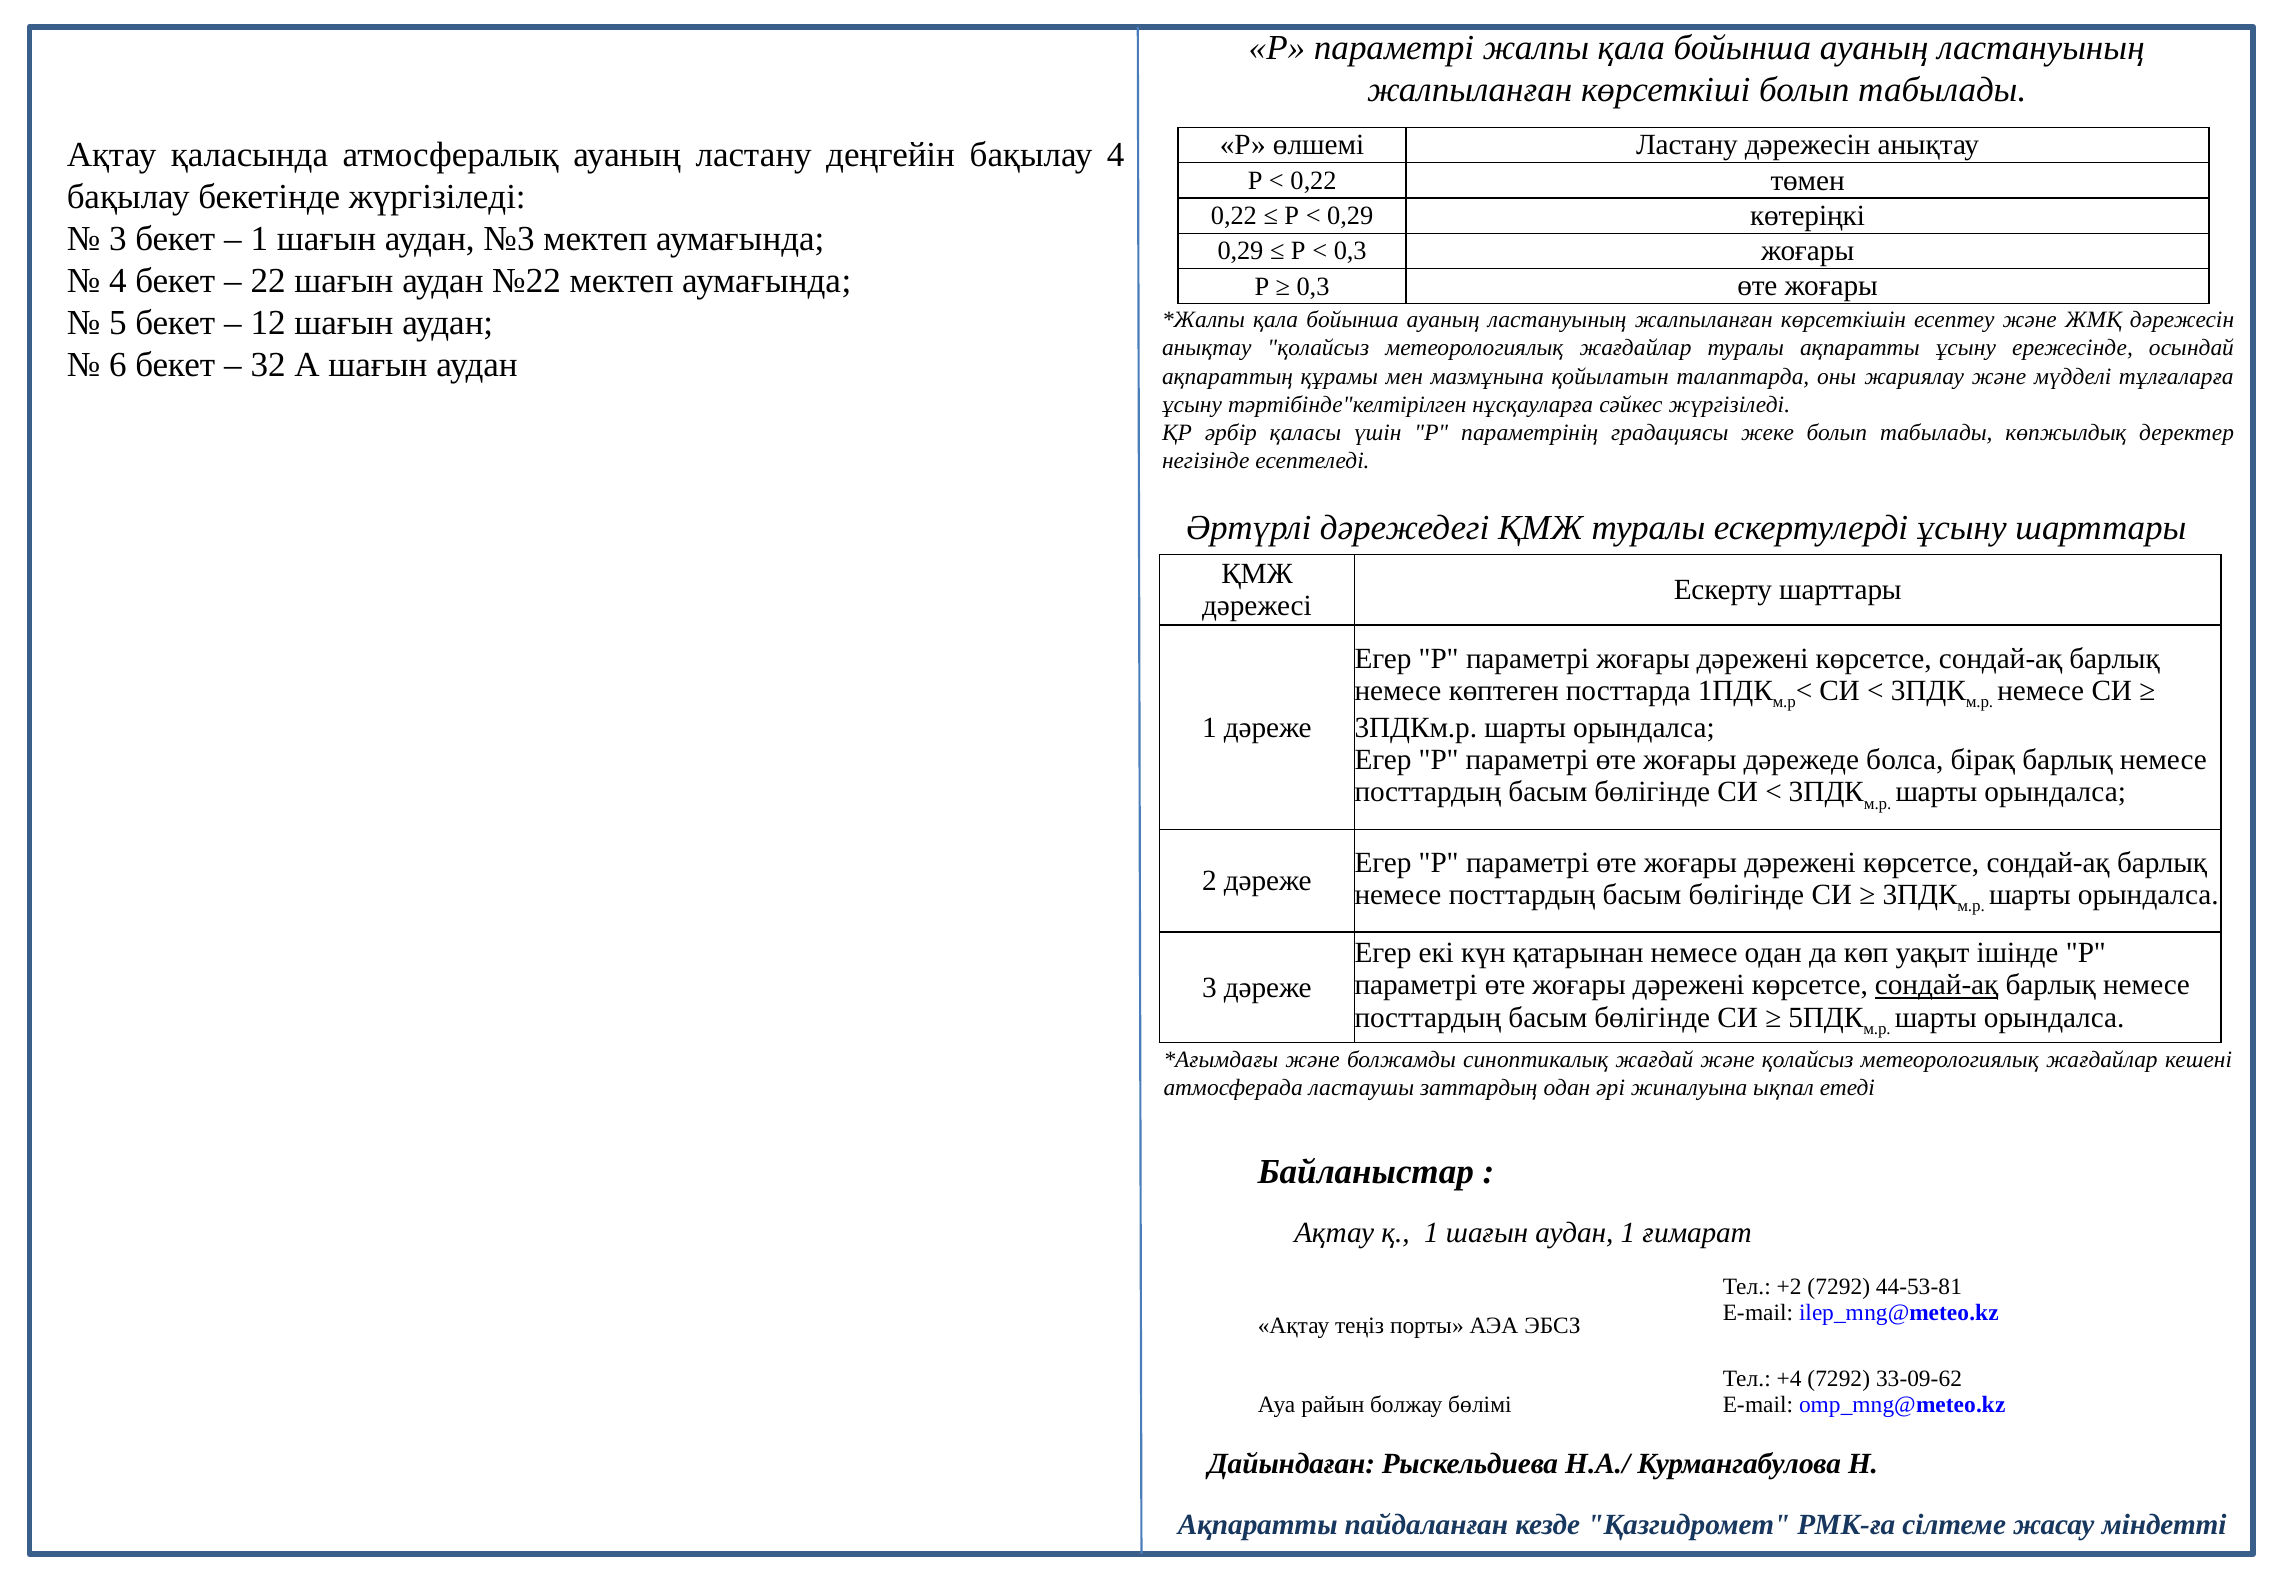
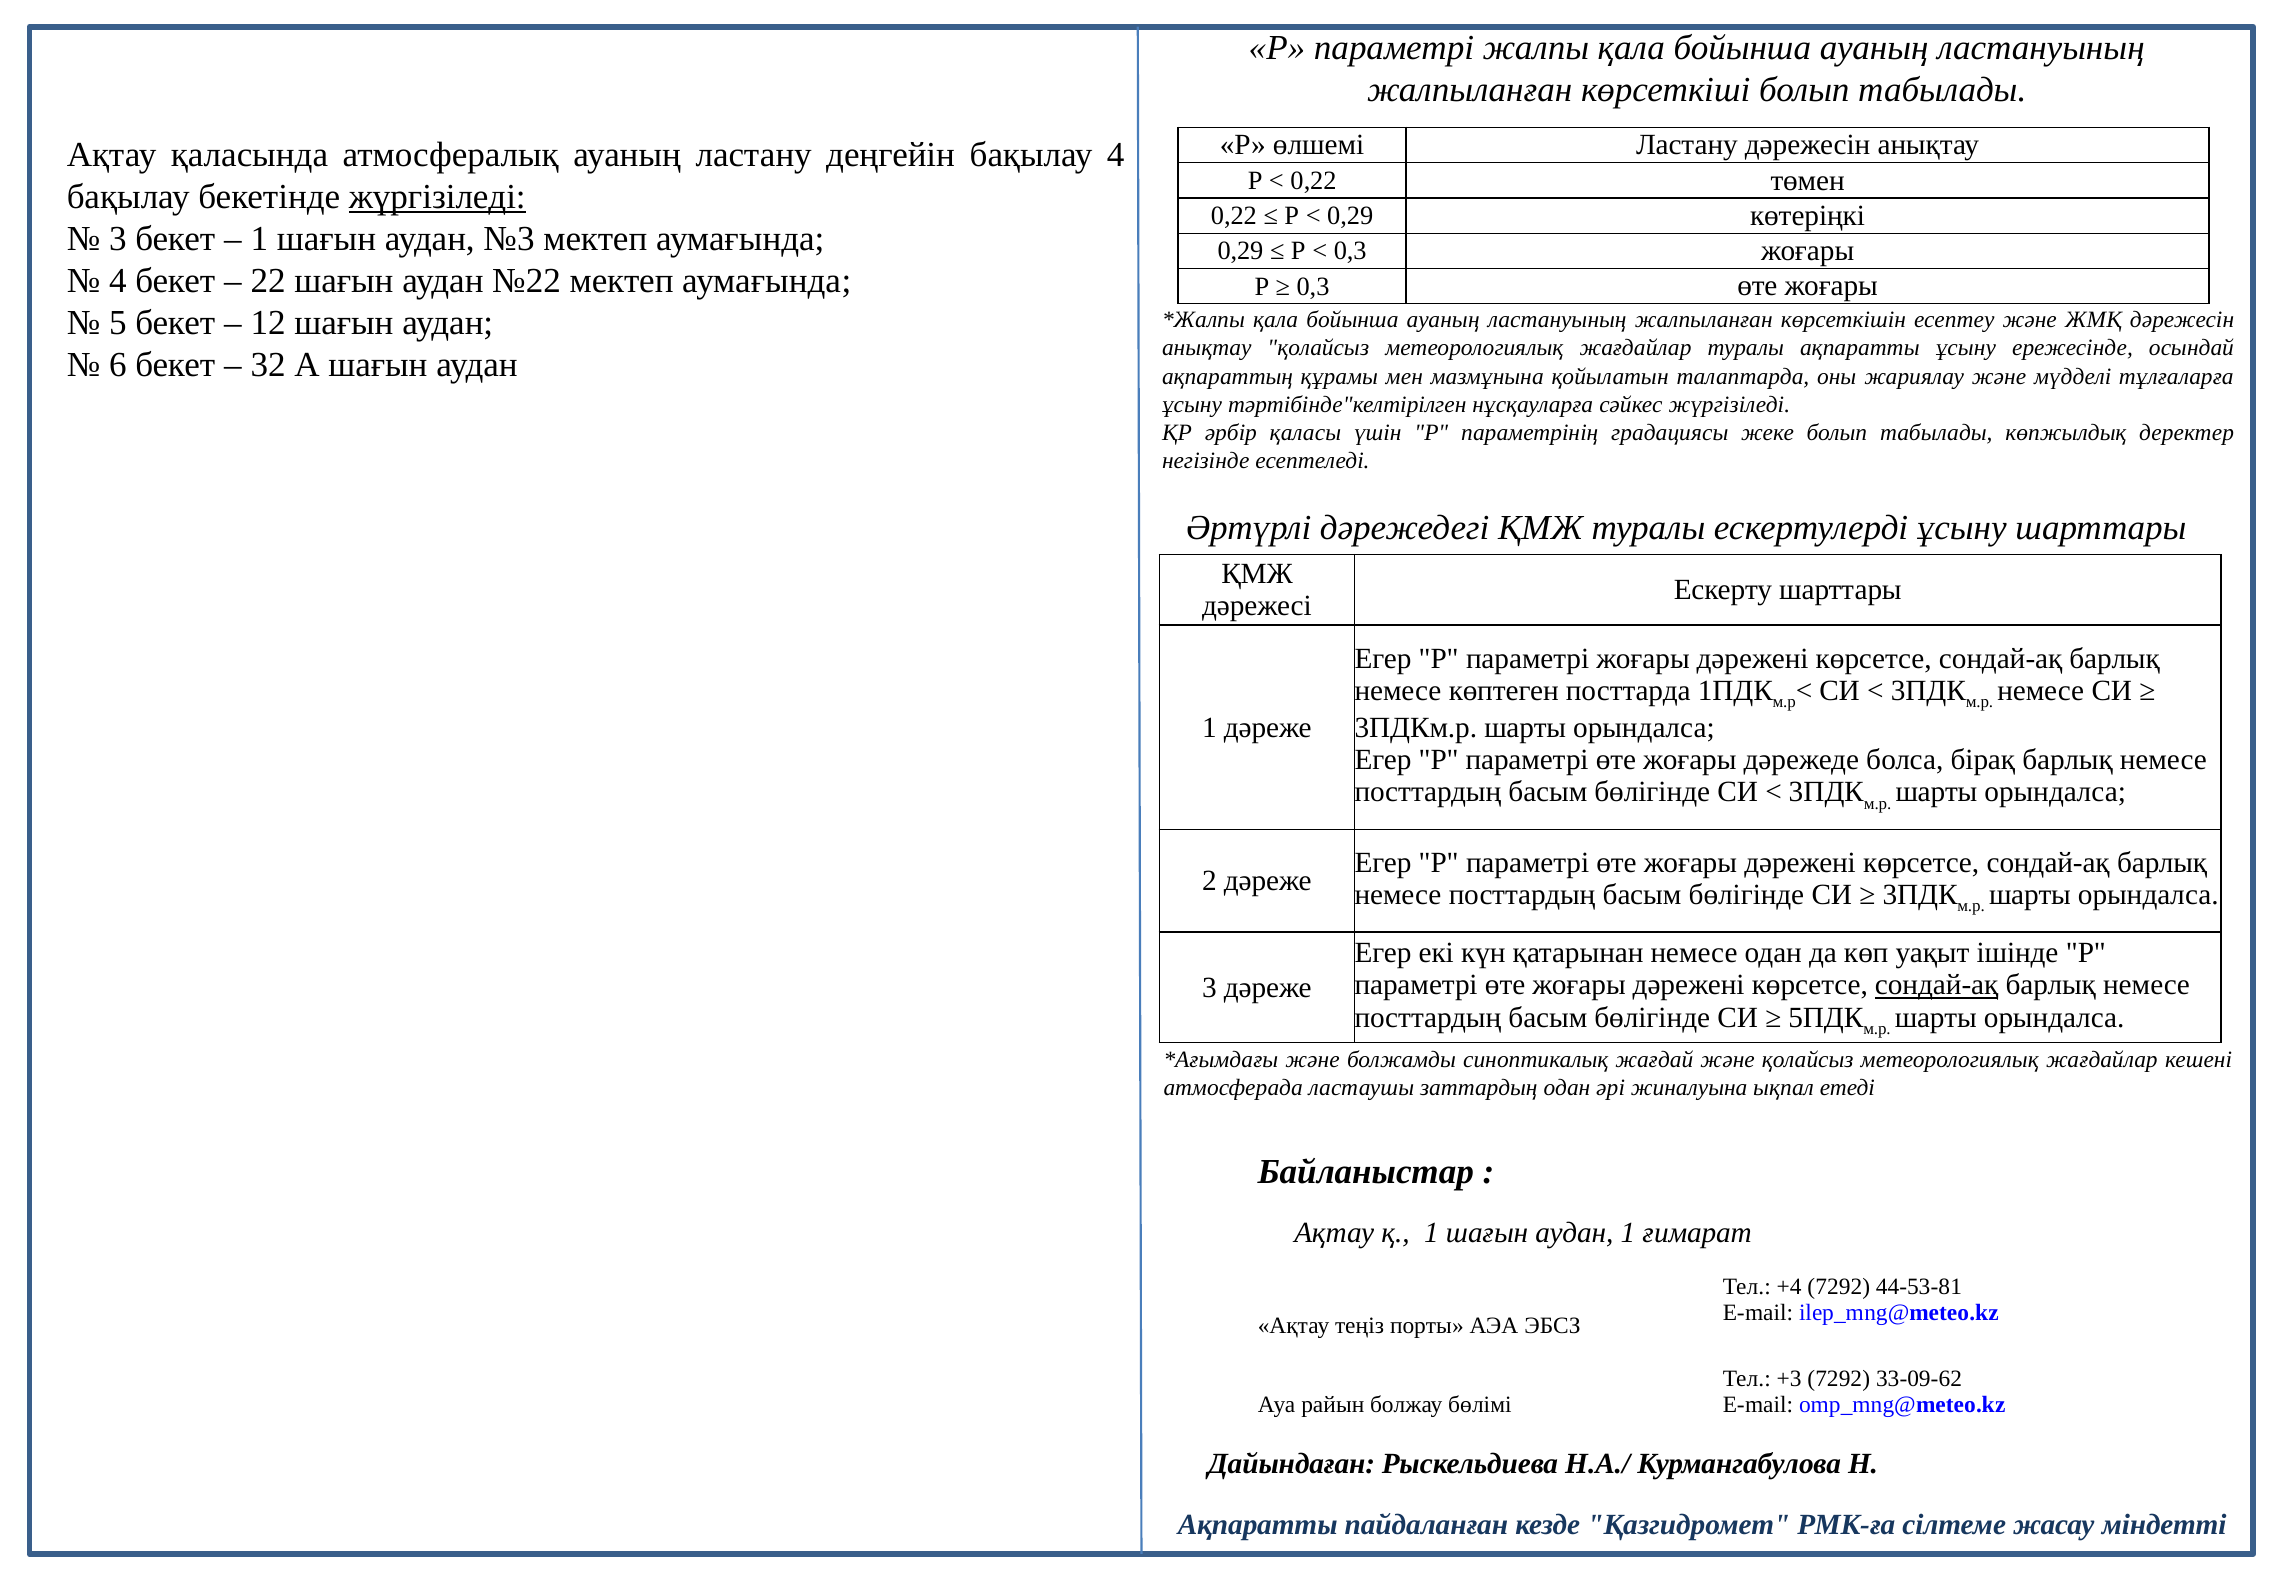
жүргізіледі underline: none -> present (437, 197)
+2: +2 -> +4 (1789, 1286)
+4: +4 -> +3 (1789, 1379)
